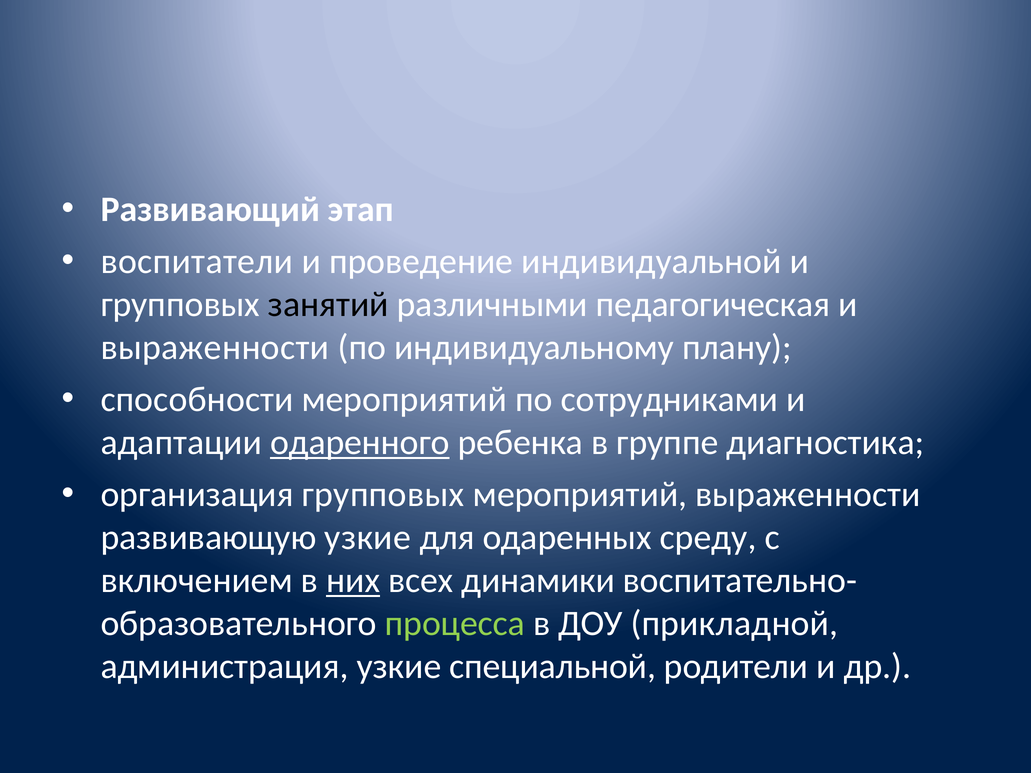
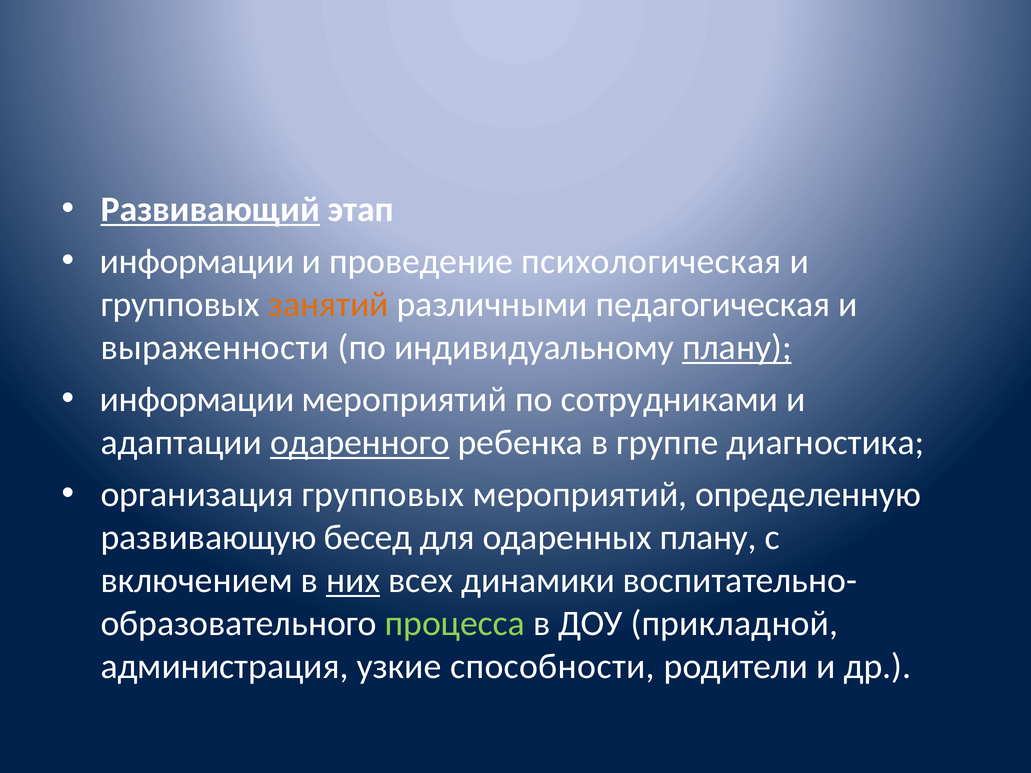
Развивающий underline: none -> present (210, 210)
воспитатели: воспитатели -> информации (197, 262)
индивидуальной: индивидуальной -> психологическая (651, 262)
занятий colour: black -> orange (328, 305)
плану underline: none -> present (737, 348)
способности: способности -> информации (197, 400)
мероприятий выраженности: выраженности -> определенную (808, 495)
развивающую узкие: узкие -> бесед (368, 538)
одаренных среду: среду -> плану (708, 538)
специальной: специальной -> способности (552, 667)
